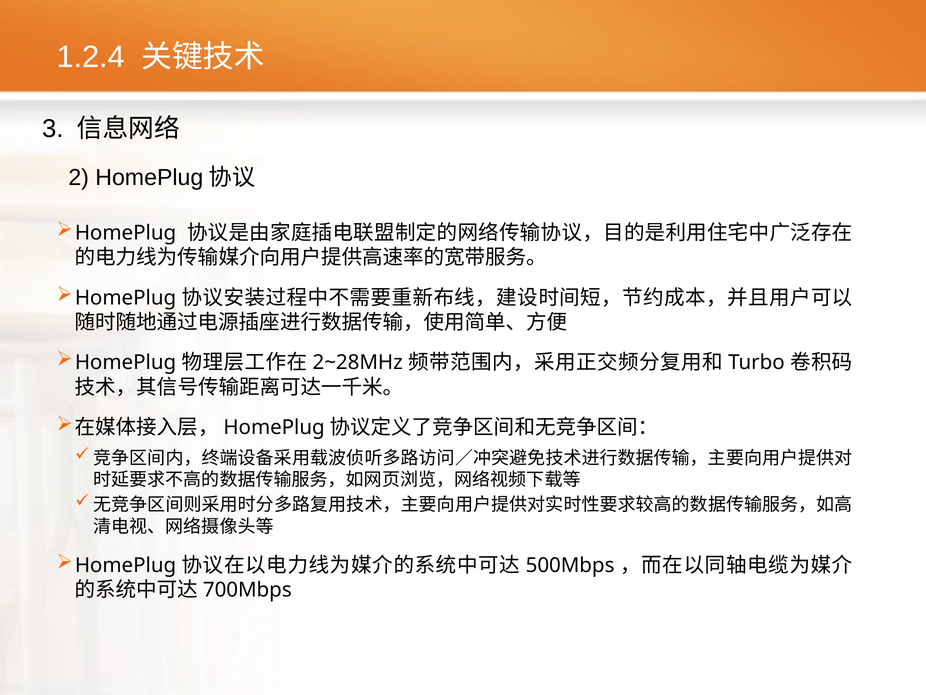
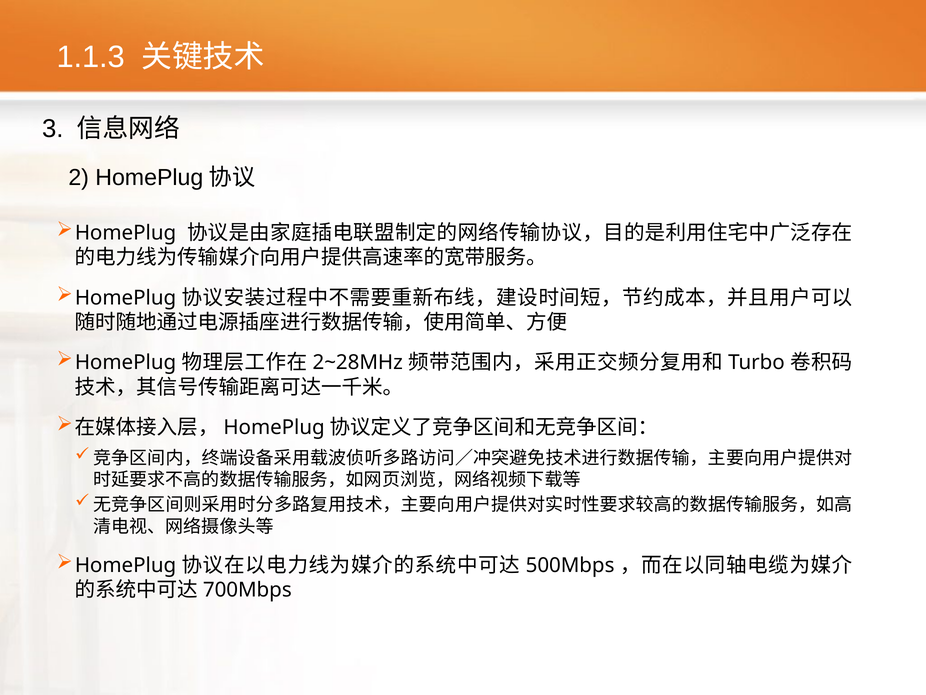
1.2.4: 1.2.4 -> 1.1.3 (91, 57)
